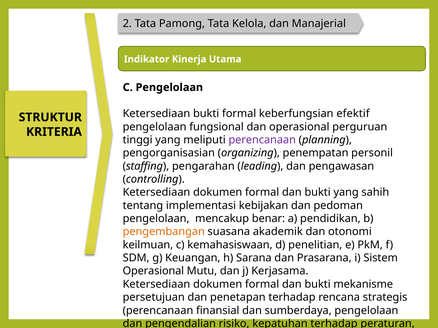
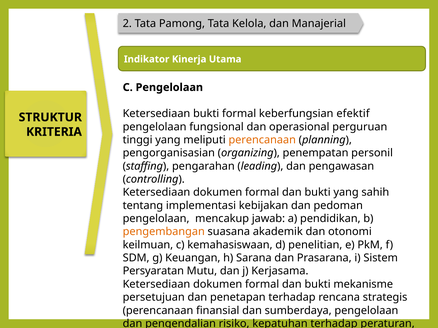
perencanaan colour: purple -> orange (262, 140)
benar: benar -> jawab (268, 219)
Operasional: Operasional -> Persyaratan (153, 271)
